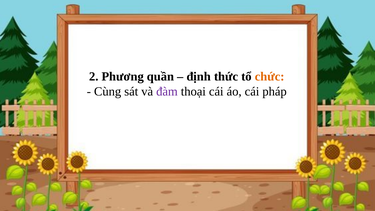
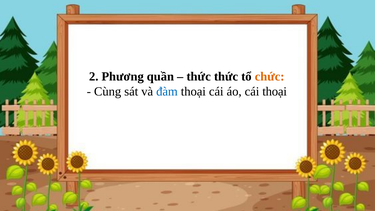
định: định -> thức (199, 76)
đàm colour: purple -> blue (167, 91)
cái pháp: pháp -> thoại (275, 91)
